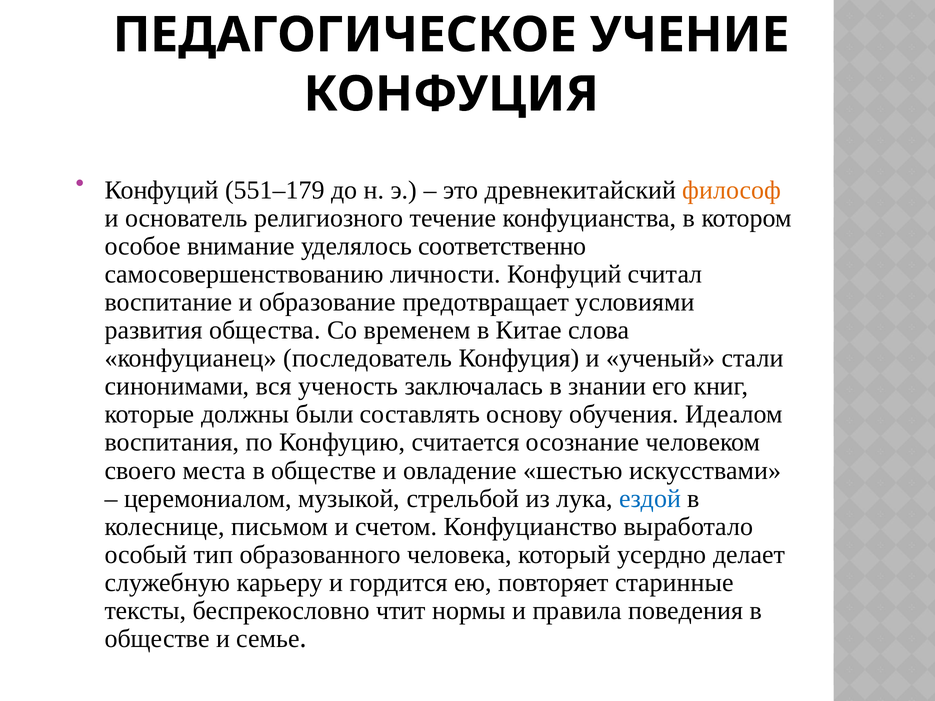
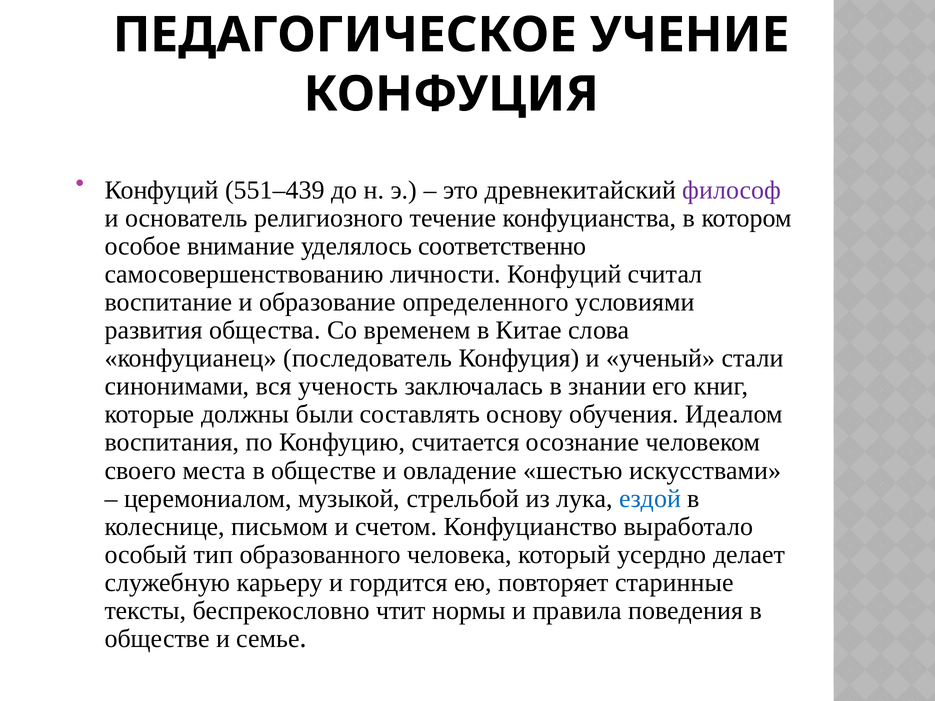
551–179: 551–179 -> 551–439 (275, 190)
философ colour: orange -> purple (732, 190)
предотвращает: предотвращает -> определенного (486, 302)
